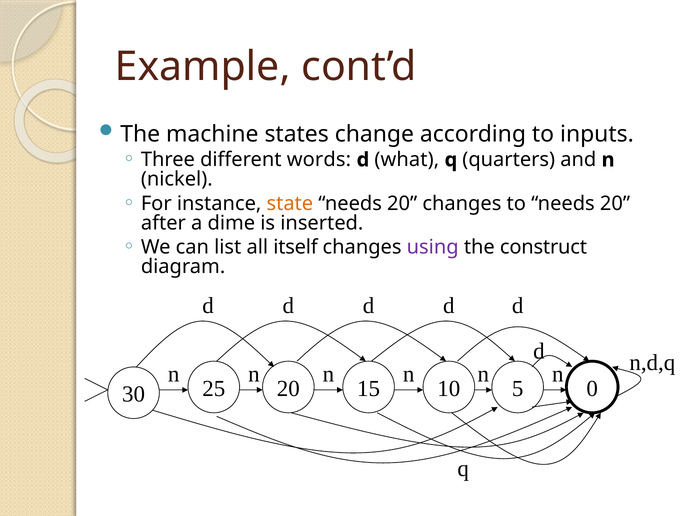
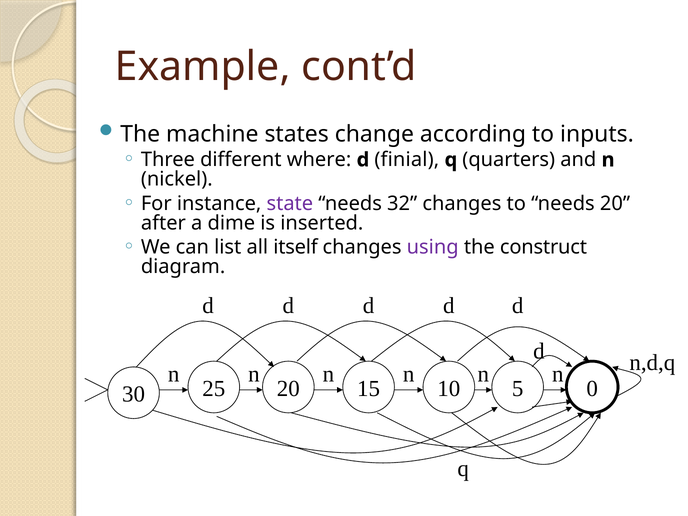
words: words -> where (319, 160)
what: what -> finial (407, 160)
state colour: orange -> purple (290, 203)
20: 20 -> 32 (402, 203)
